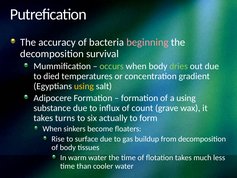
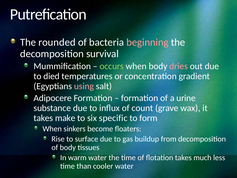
accuracy: accuracy -> rounded (57, 42)
dries colour: light green -> pink (179, 66)
using colour: yellow -> pink (84, 86)
a using: using -> urine (186, 98)
turns: turns -> make (65, 118)
actually: actually -> specific (113, 118)
